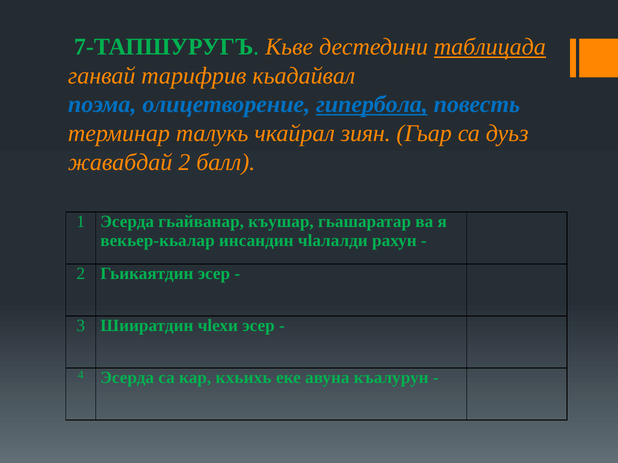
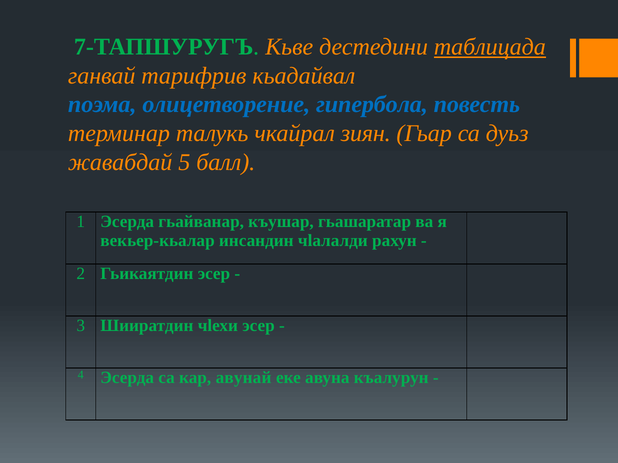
гипербола underline: present -> none (372, 105)
жавабдай 2: 2 -> 5 (184, 162)
кхьихь: кхьихь -> авунай (244, 378)
